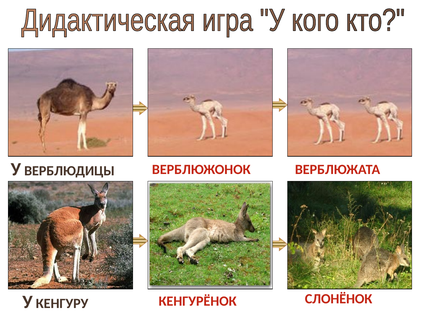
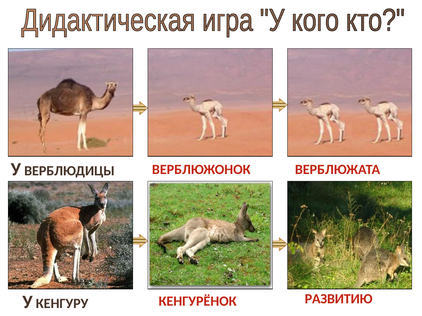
СЛОНЁНОК: СЛОНЁНОК -> РАЗВИТИЮ (339, 299)
